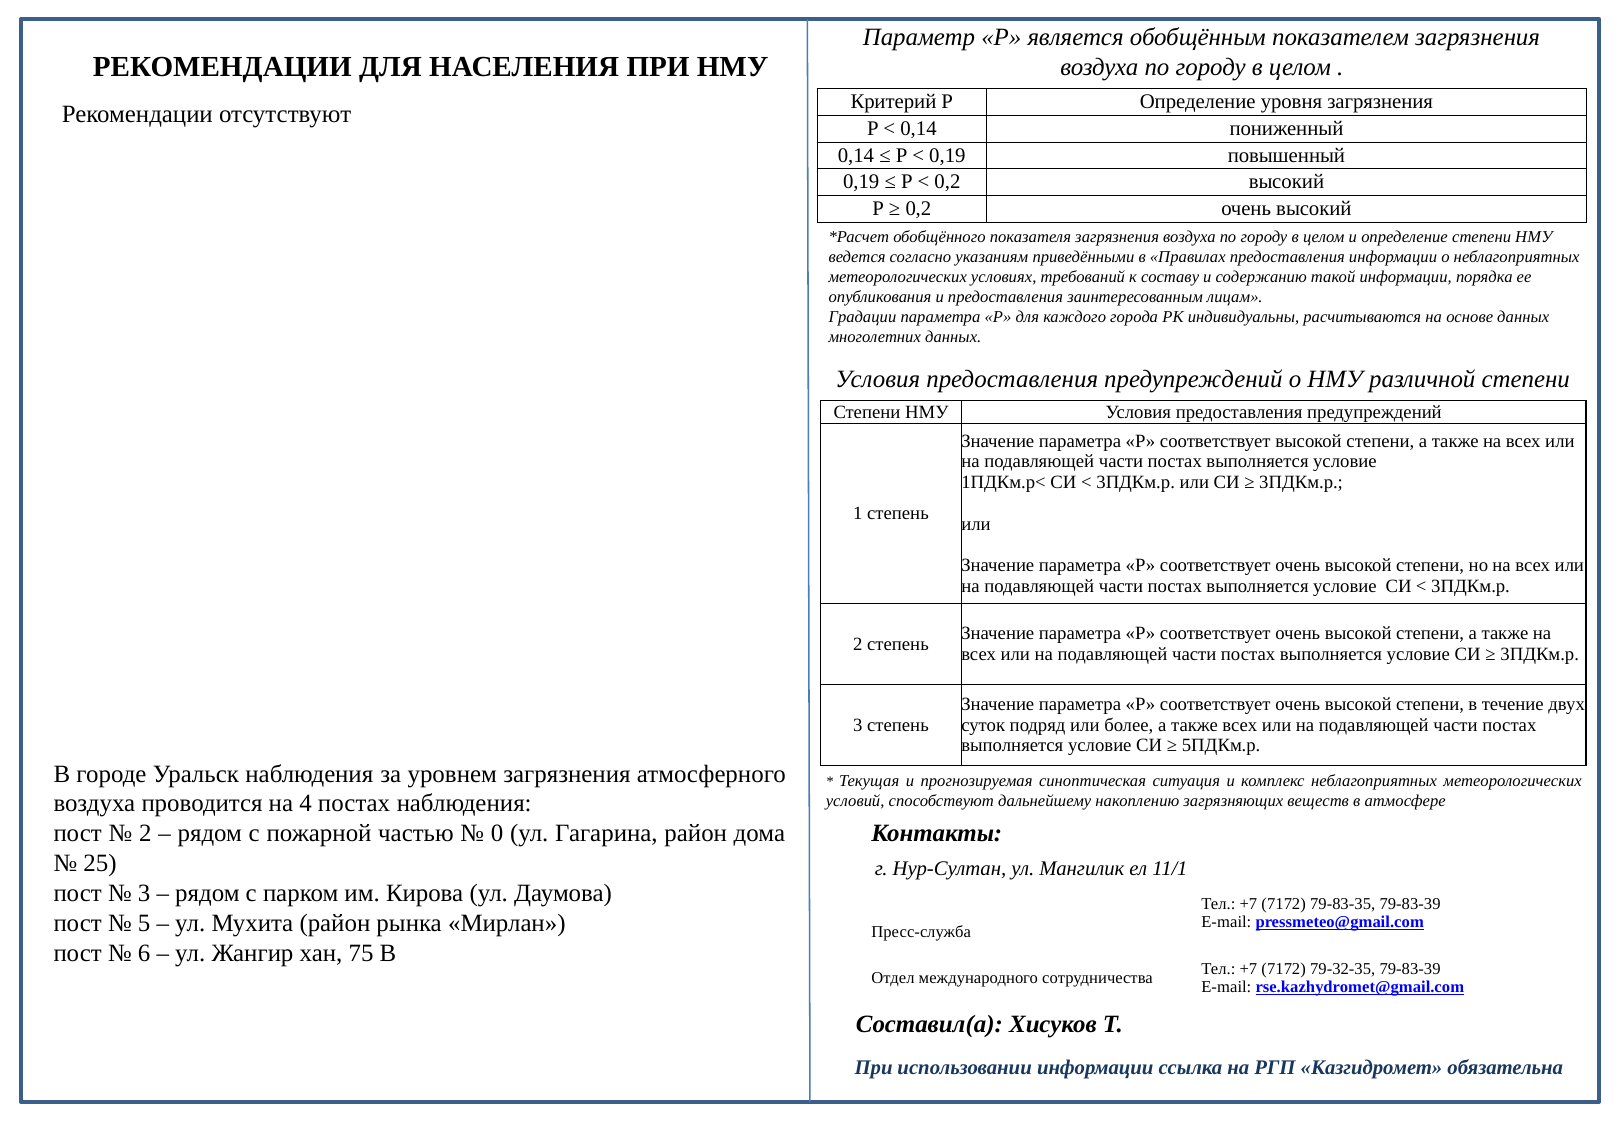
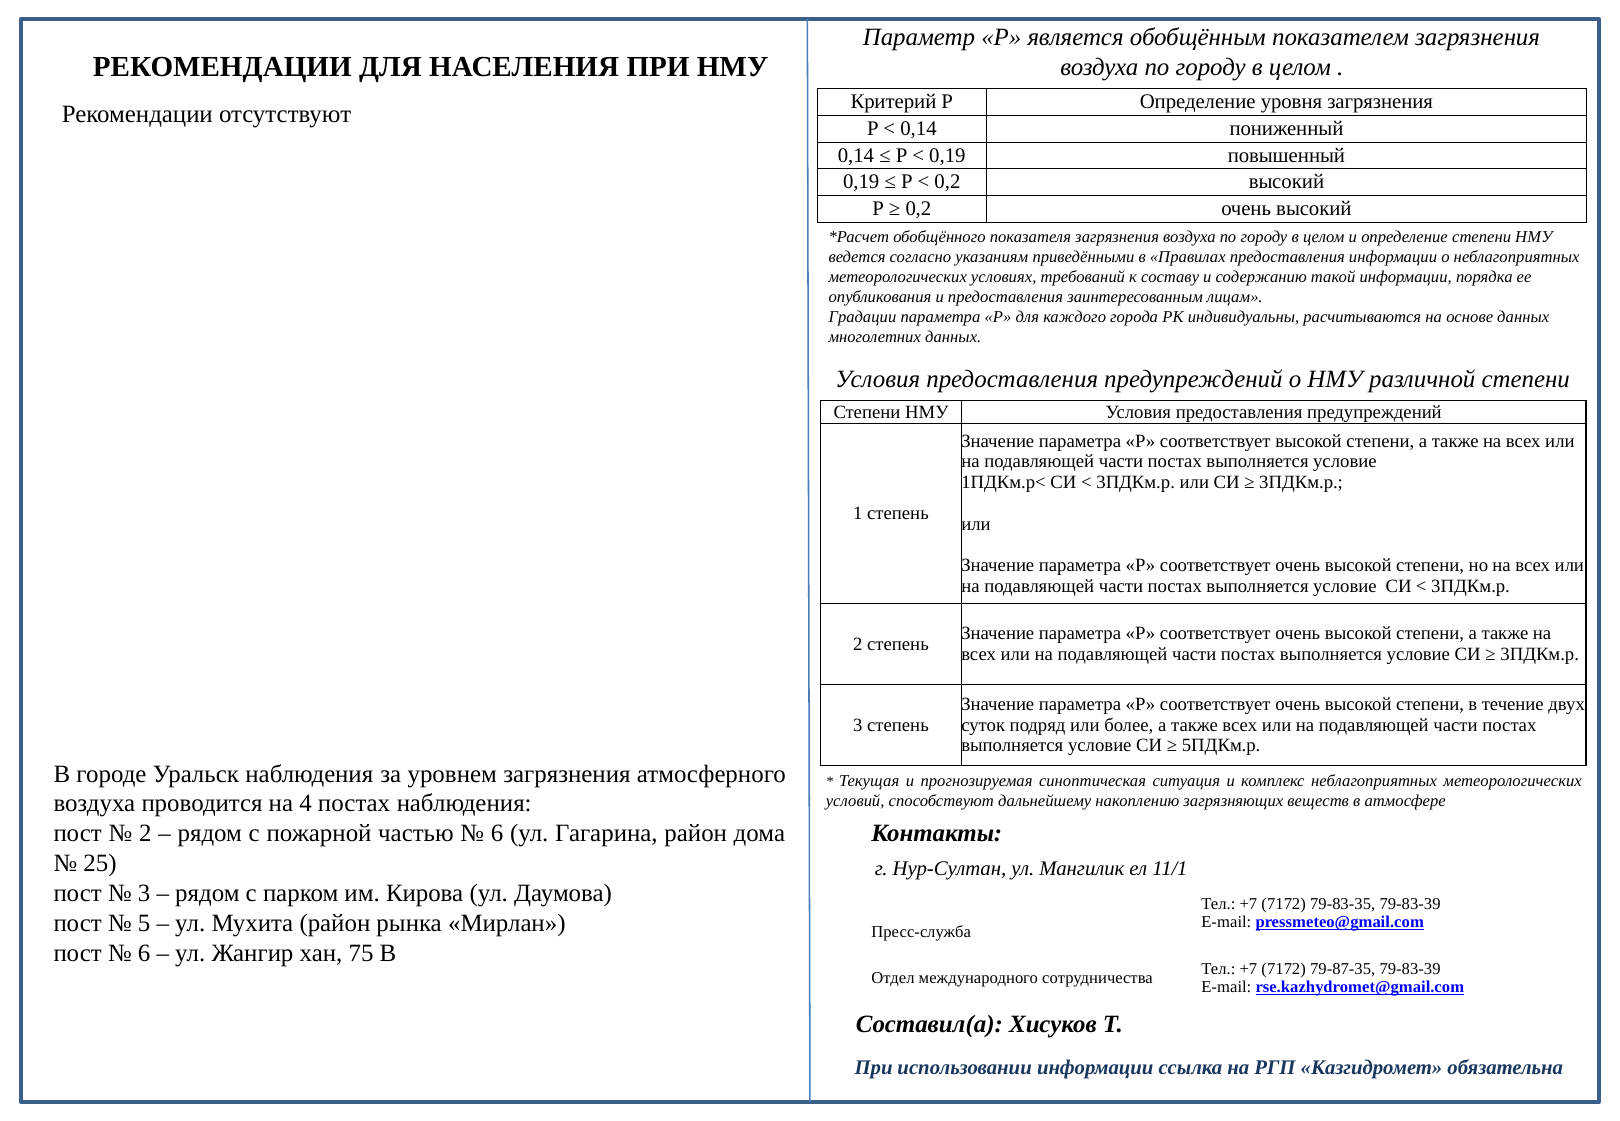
0: 0 -> 6 (497, 834)
79-32-35: 79-32-35 -> 79-87-35 (1343, 969)
